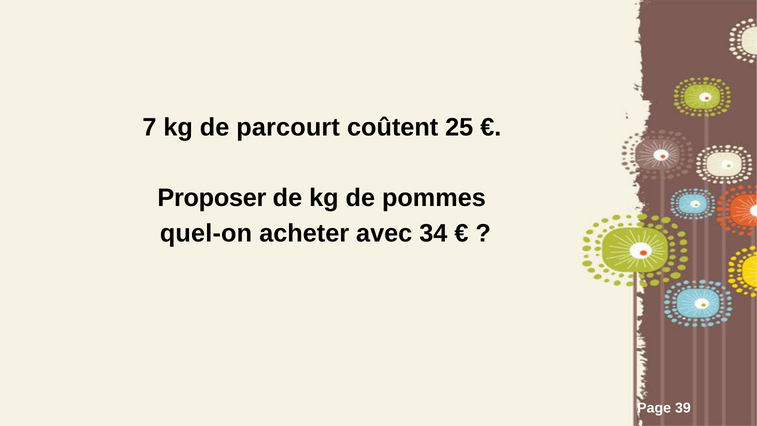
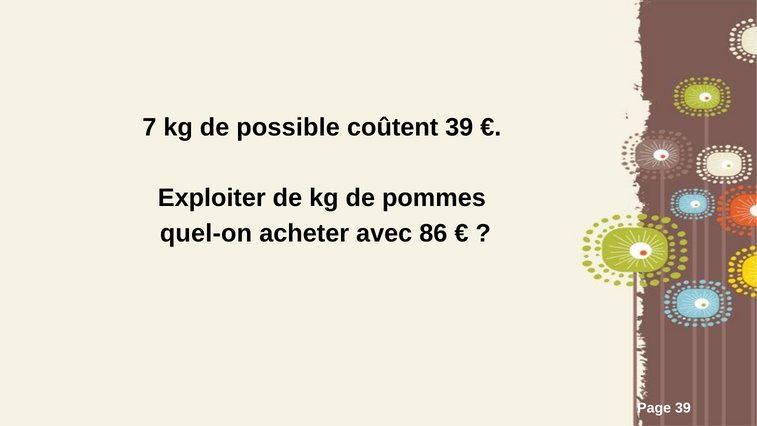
parcourt: parcourt -> possible (288, 127)
coûtent 25: 25 -> 39 (459, 127)
Proposer: Proposer -> Exploiter (212, 198)
34: 34 -> 86 (433, 233)
